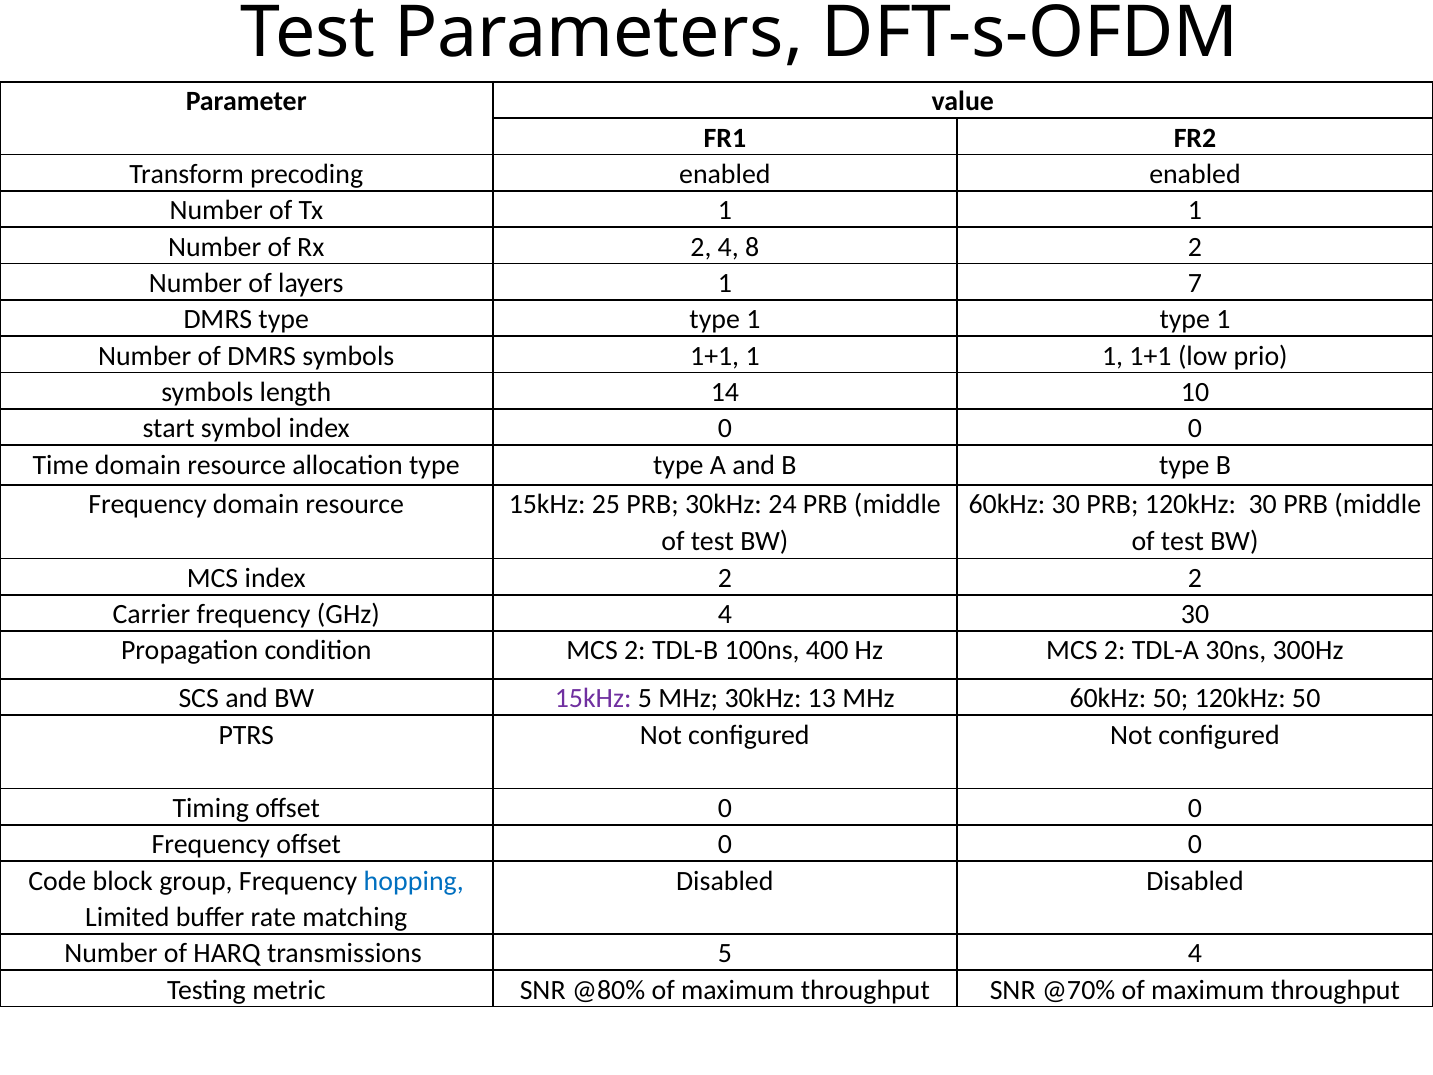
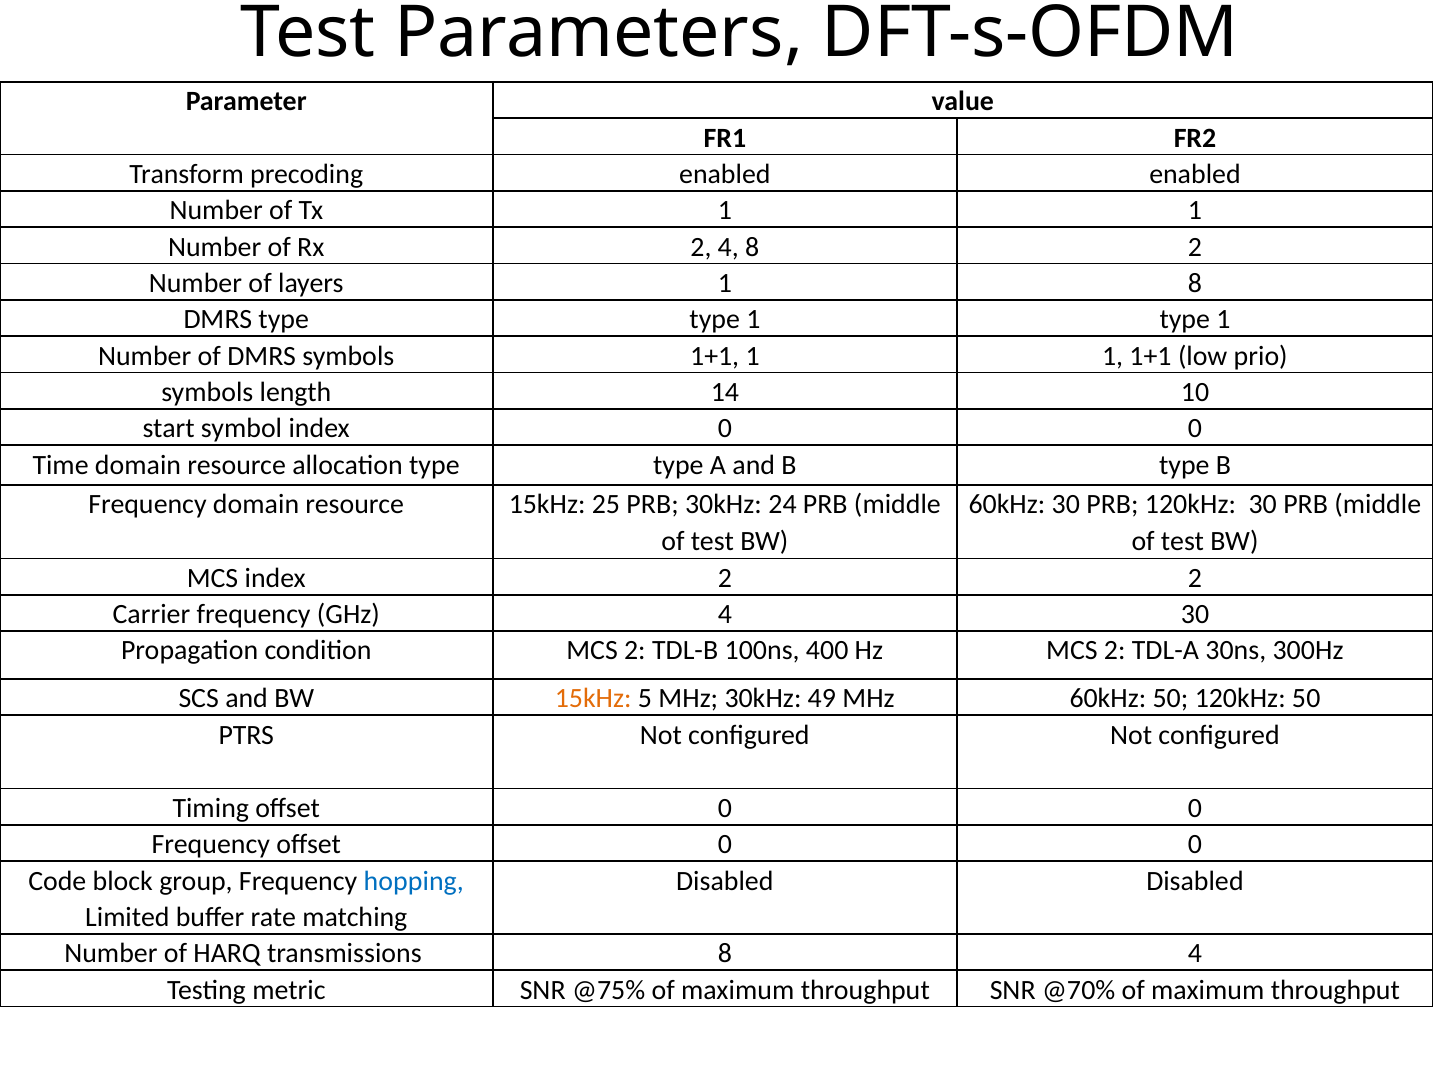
1 7: 7 -> 8 (1195, 283)
15kHz colour: purple -> orange (593, 698)
13: 13 -> 49 (822, 698)
transmissions 5: 5 -> 8 (725, 953)
@80%: @80% -> @75% (609, 990)
